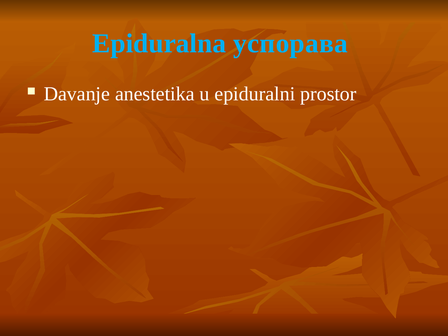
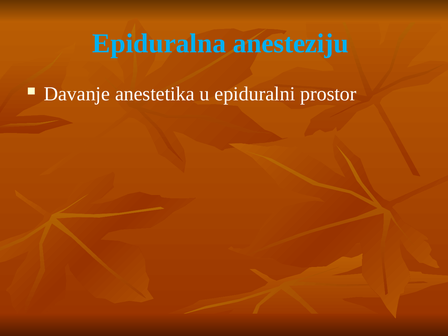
успорава: успорава -> anesteziju (291, 44)
